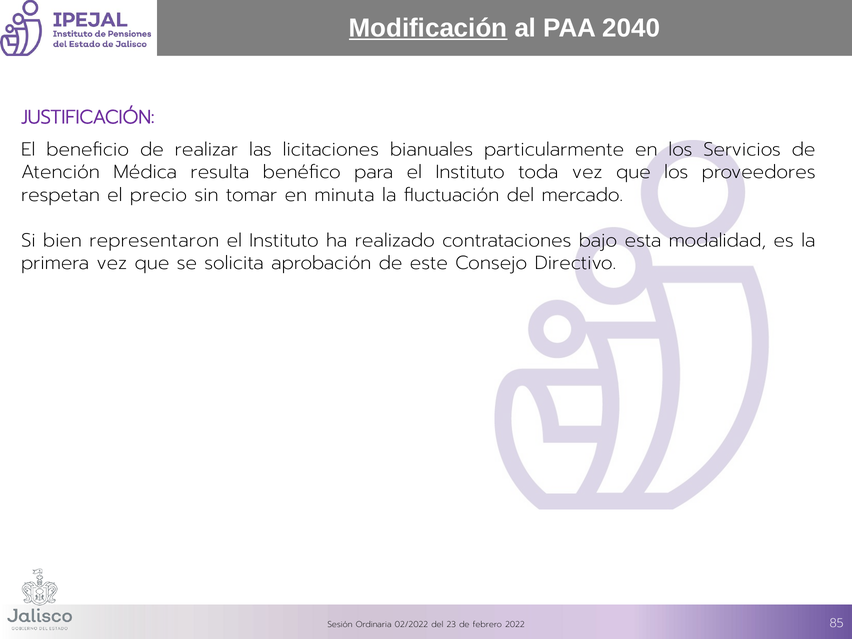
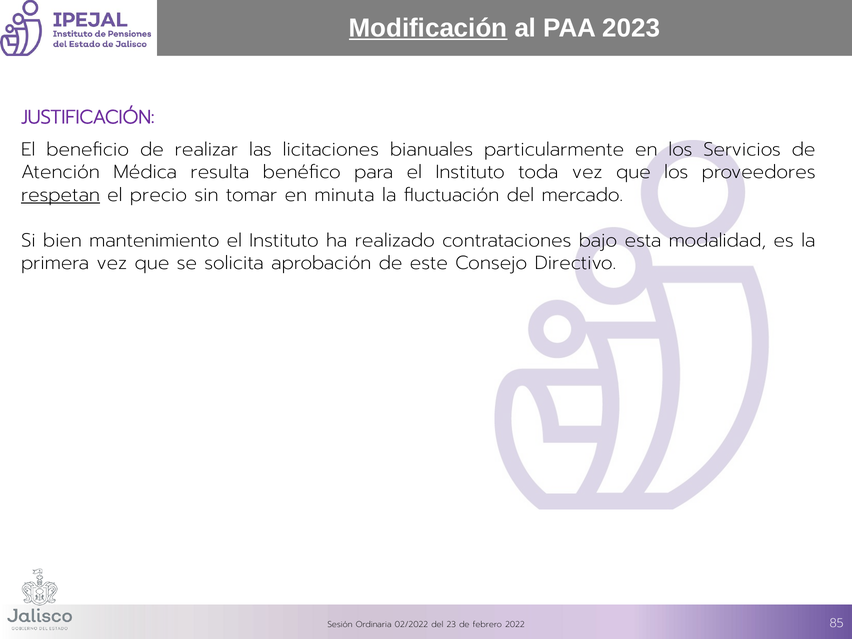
2040: 2040 -> 2023 (631, 28)
respetan underline: none -> present (60, 195)
representaron: representaron -> mantenimiento (154, 240)
